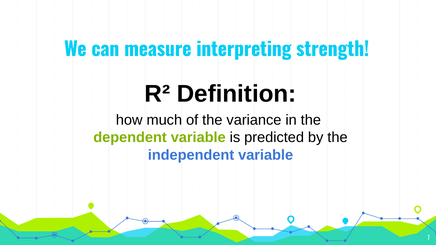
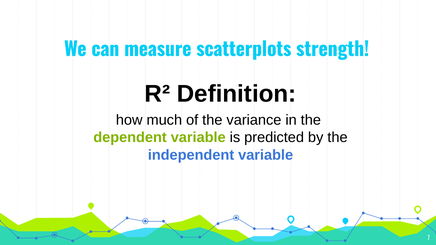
interpreting: interpreting -> scatterplots (244, 50)
